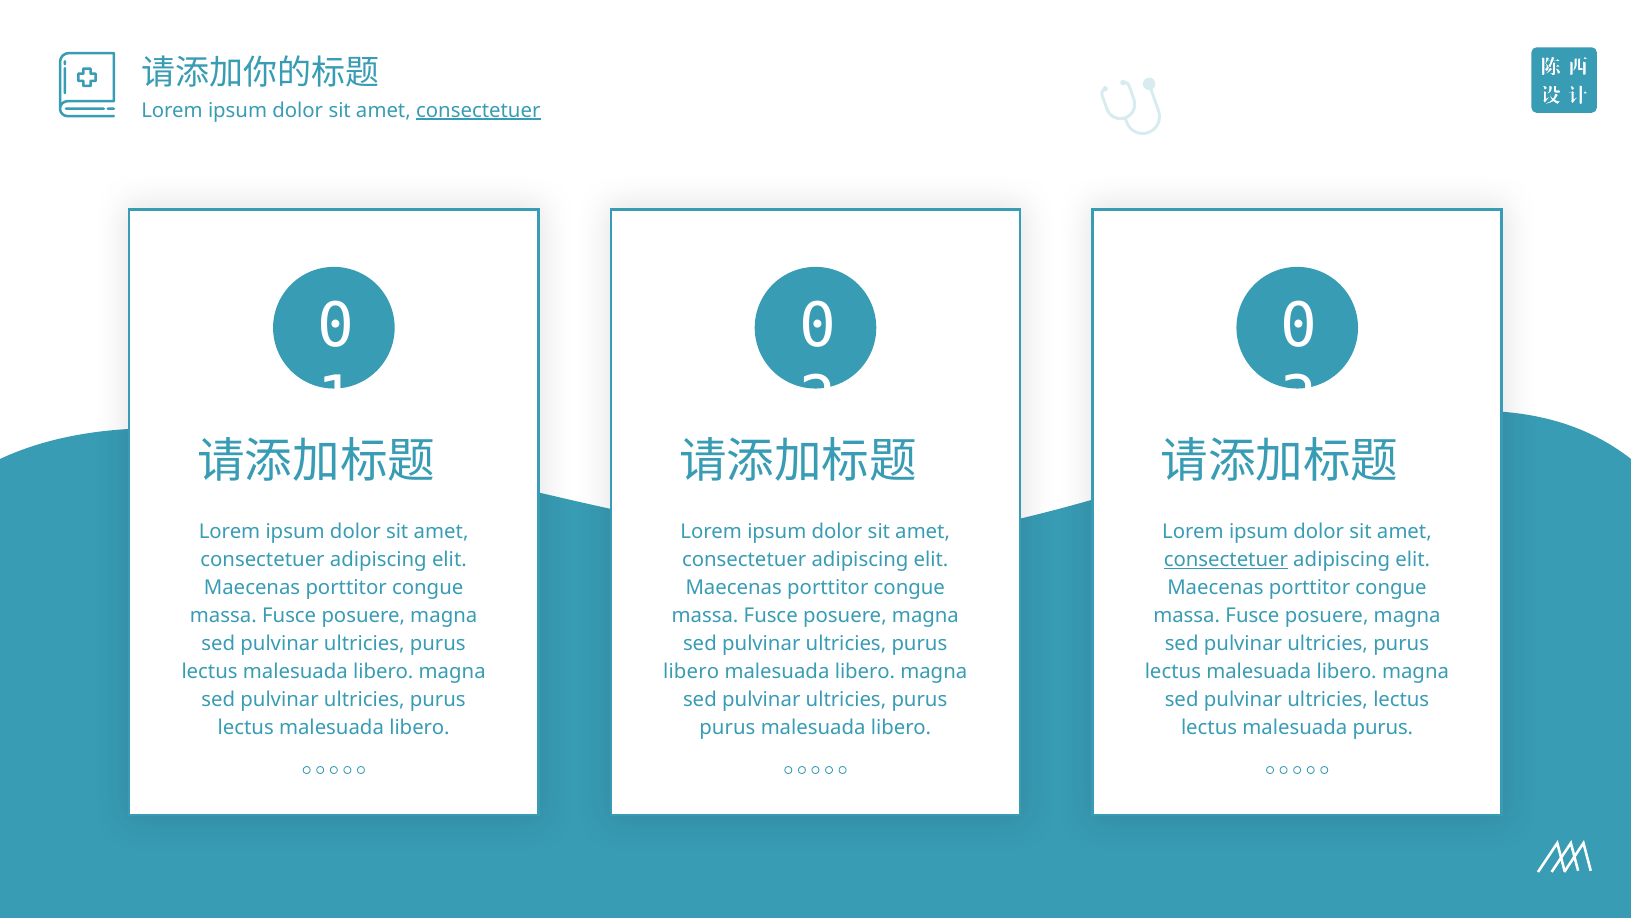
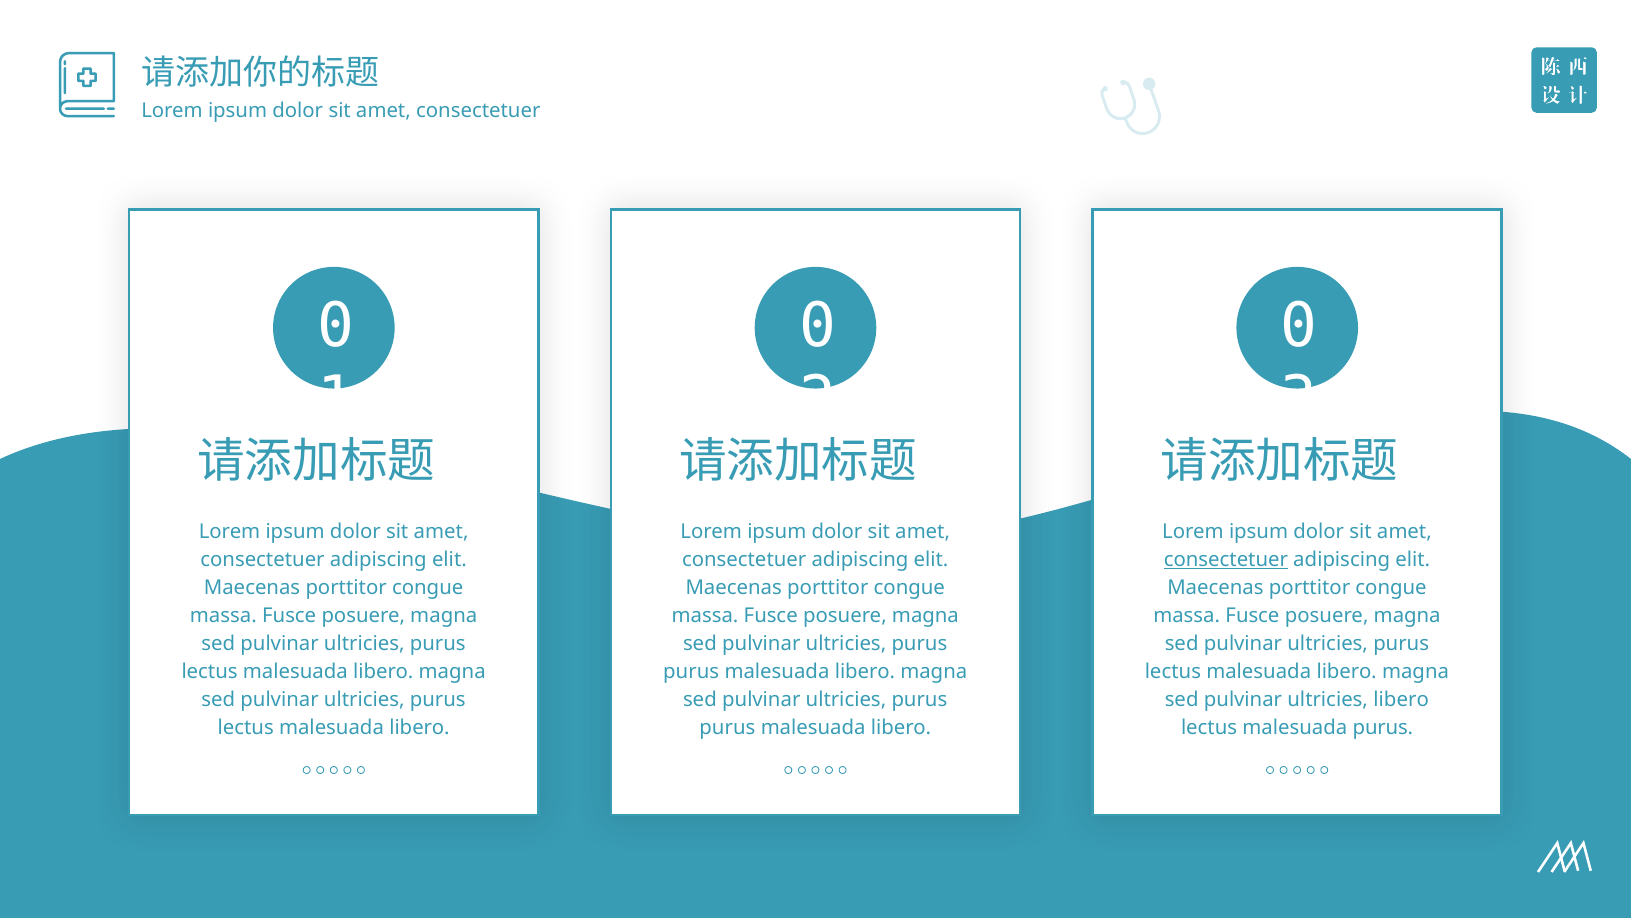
consectetuer underline: present -> none (478, 110)
libero: libero -> purus (691, 671)
ultricies lectus: lectus -> libero (1401, 699)
